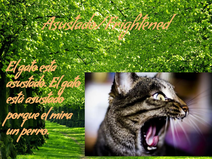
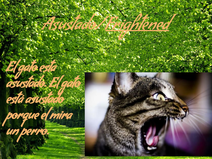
Frightened underline: none -> present (137, 23)
